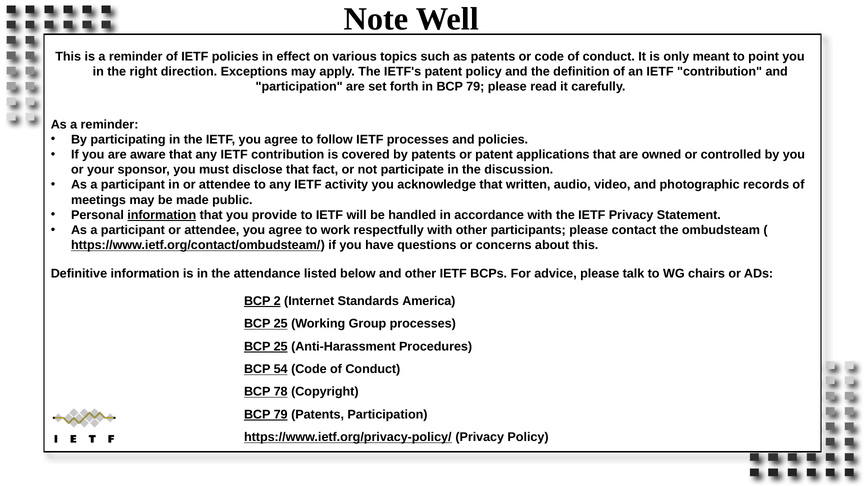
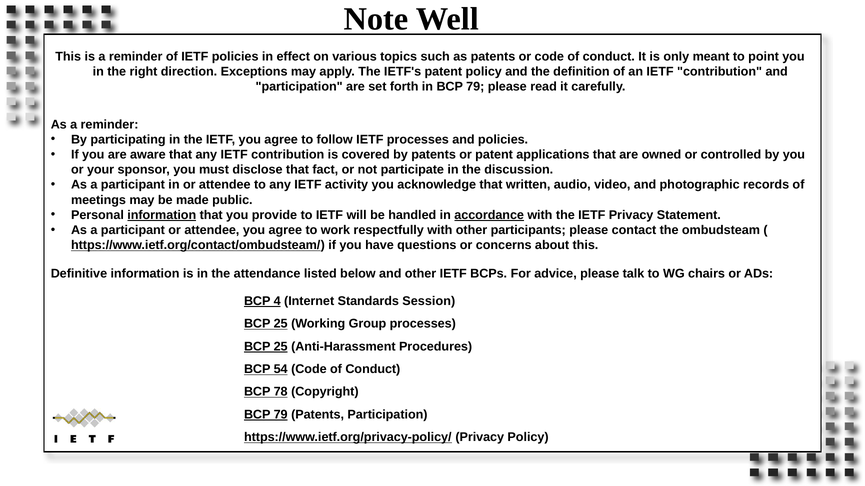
accordance underline: none -> present (489, 215)
2: 2 -> 4 (277, 301)
America: America -> Session (429, 301)
